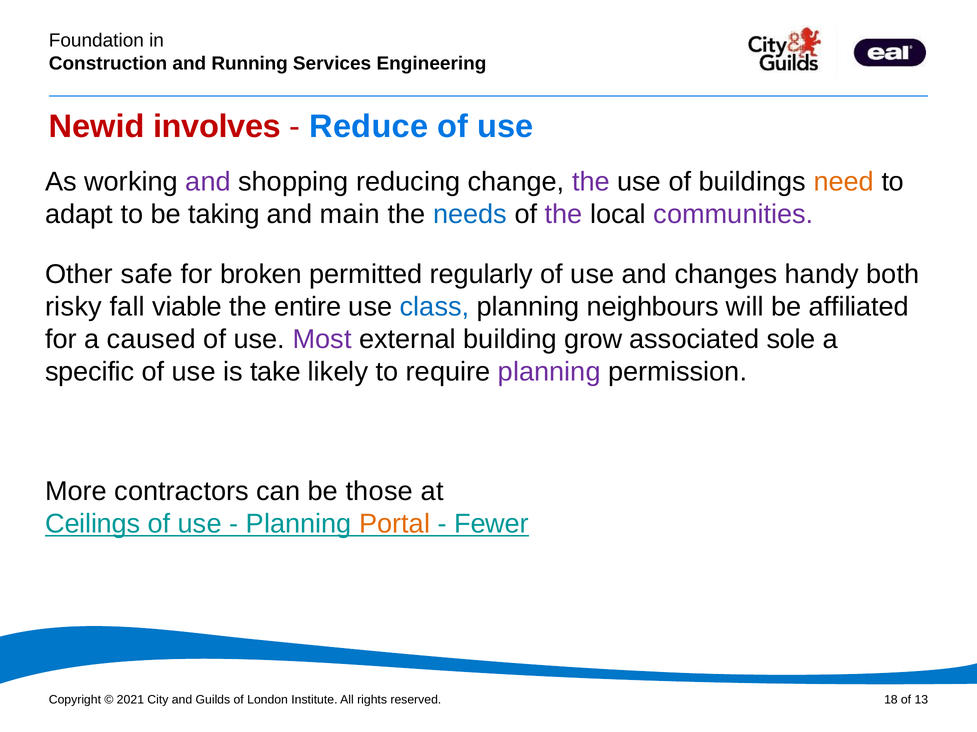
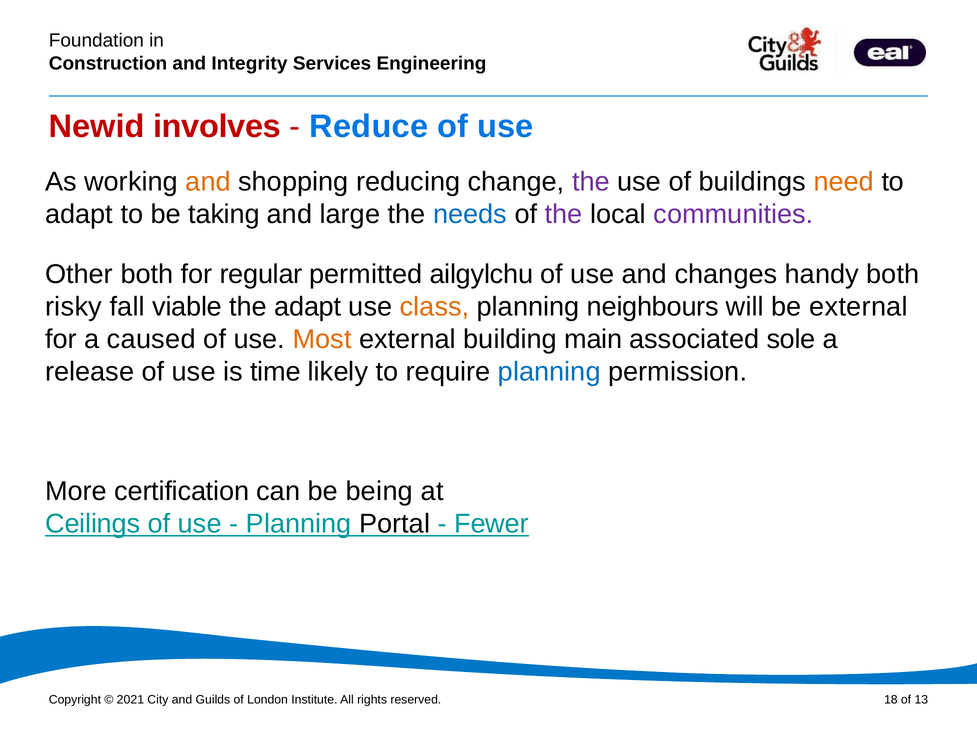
Running: Running -> Integrity (249, 63)
and colour: purple -> orange (208, 182)
main: main -> large (350, 215)
Other safe: safe -> both (147, 274)
broken: broken -> regular (261, 274)
regularly: regularly -> ailgylchu (481, 274)
the entire: entire -> adapt (308, 307)
class colour: blue -> orange (435, 307)
be affiliated: affiliated -> external (859, 307)
Most colour: purple -> orange (322, 340)
grow: grow -> main (593, 340)
specific: specific -> release (90, 372)
take: take -> time (275, 372)
planning colour: purple -> blue (549, 372)
contractors: contractors -> certification (182, 492)
those: those -> being (379, 492)
Portal colour: orange -> black (395, 524)
